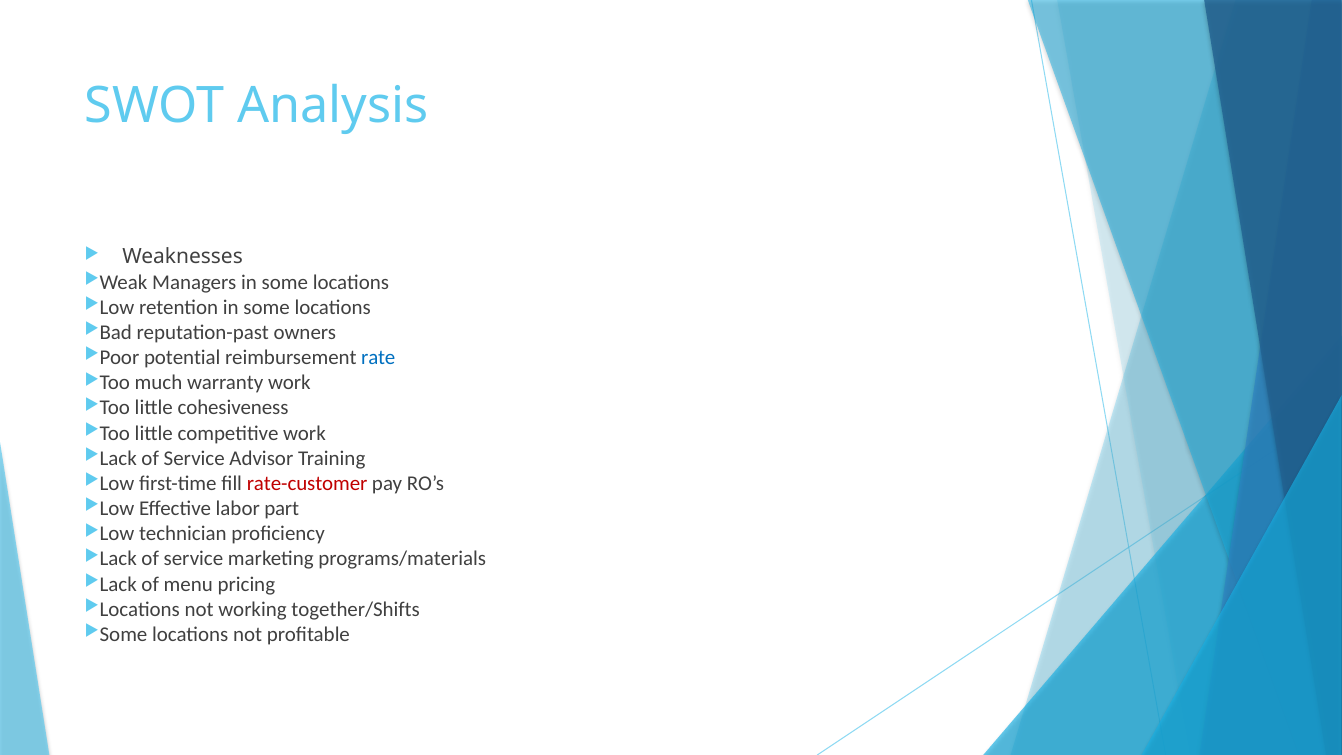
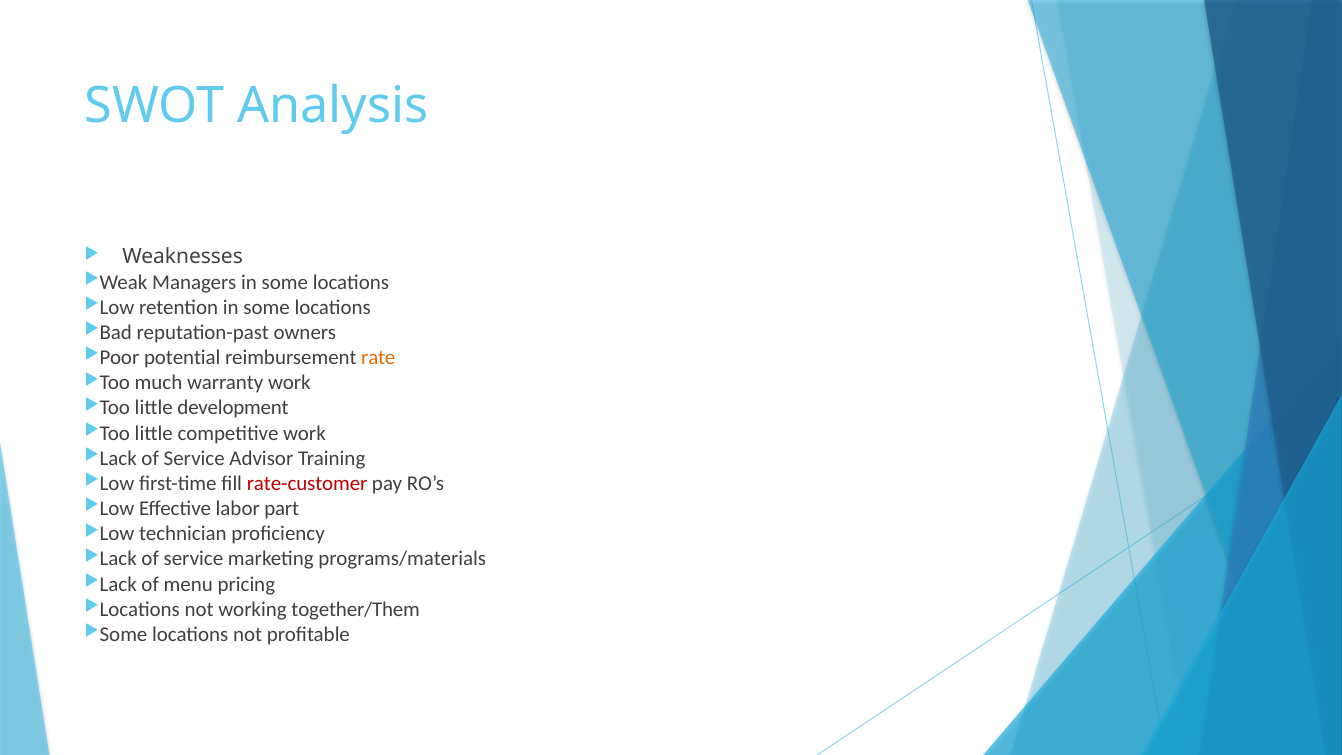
rate colour: blue -> orange (378, 358)
cohesiveness: cohesiveness -> development (233, 408)
together/Shifts: together/Shifts -> together/Them (356, 609)
